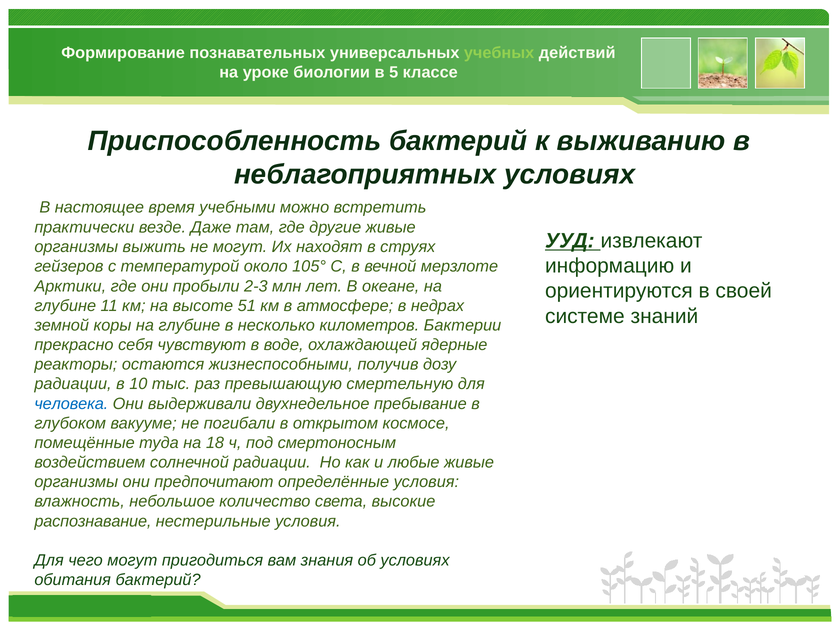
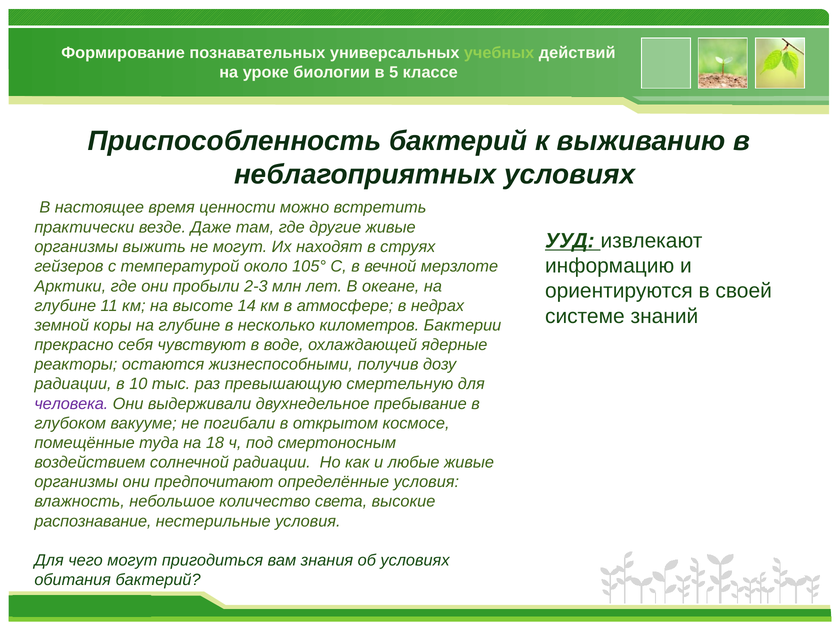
учебными: учебными -> ценности (237, 207)
51: 51 -> 14 (247, 306)
человека colour: blue -> purple (71, 403)
